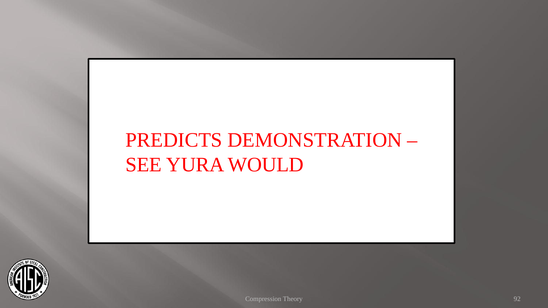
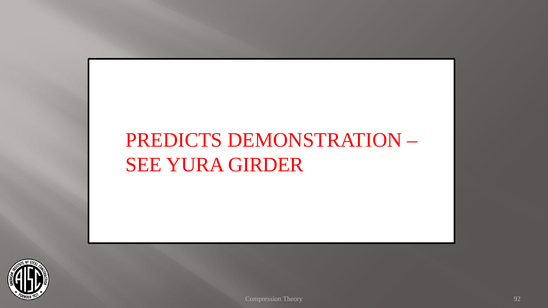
WOULD: WOULD -> GIRDER (266, 165)
